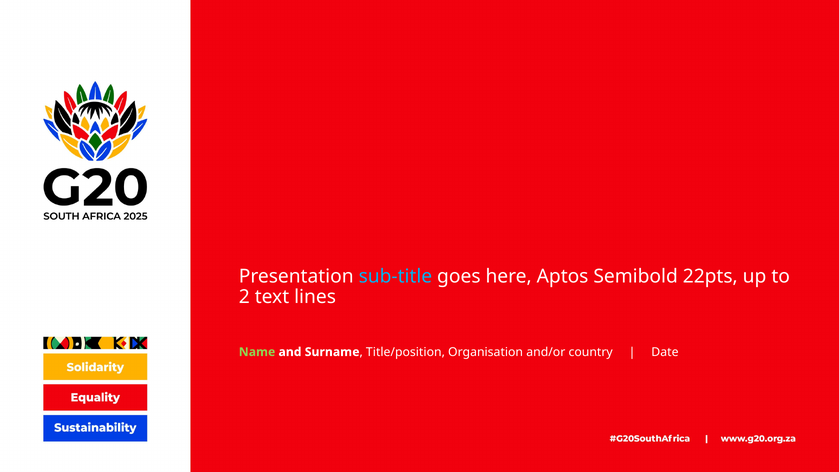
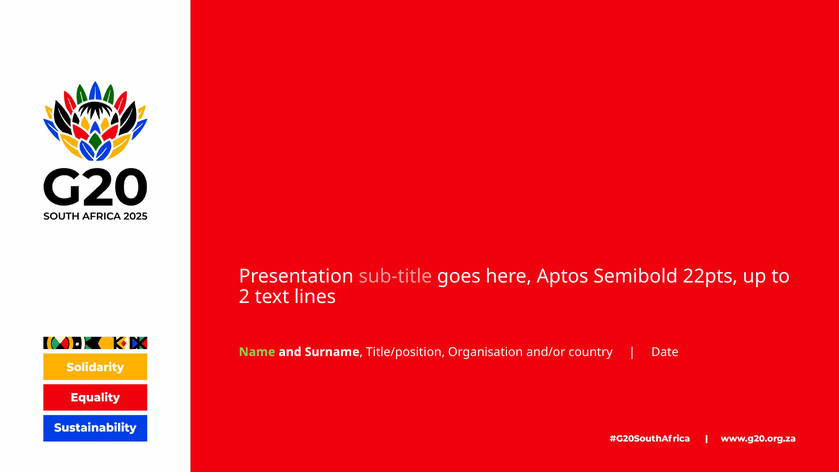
sub-title colour: light blue -> pink (395, 276)
